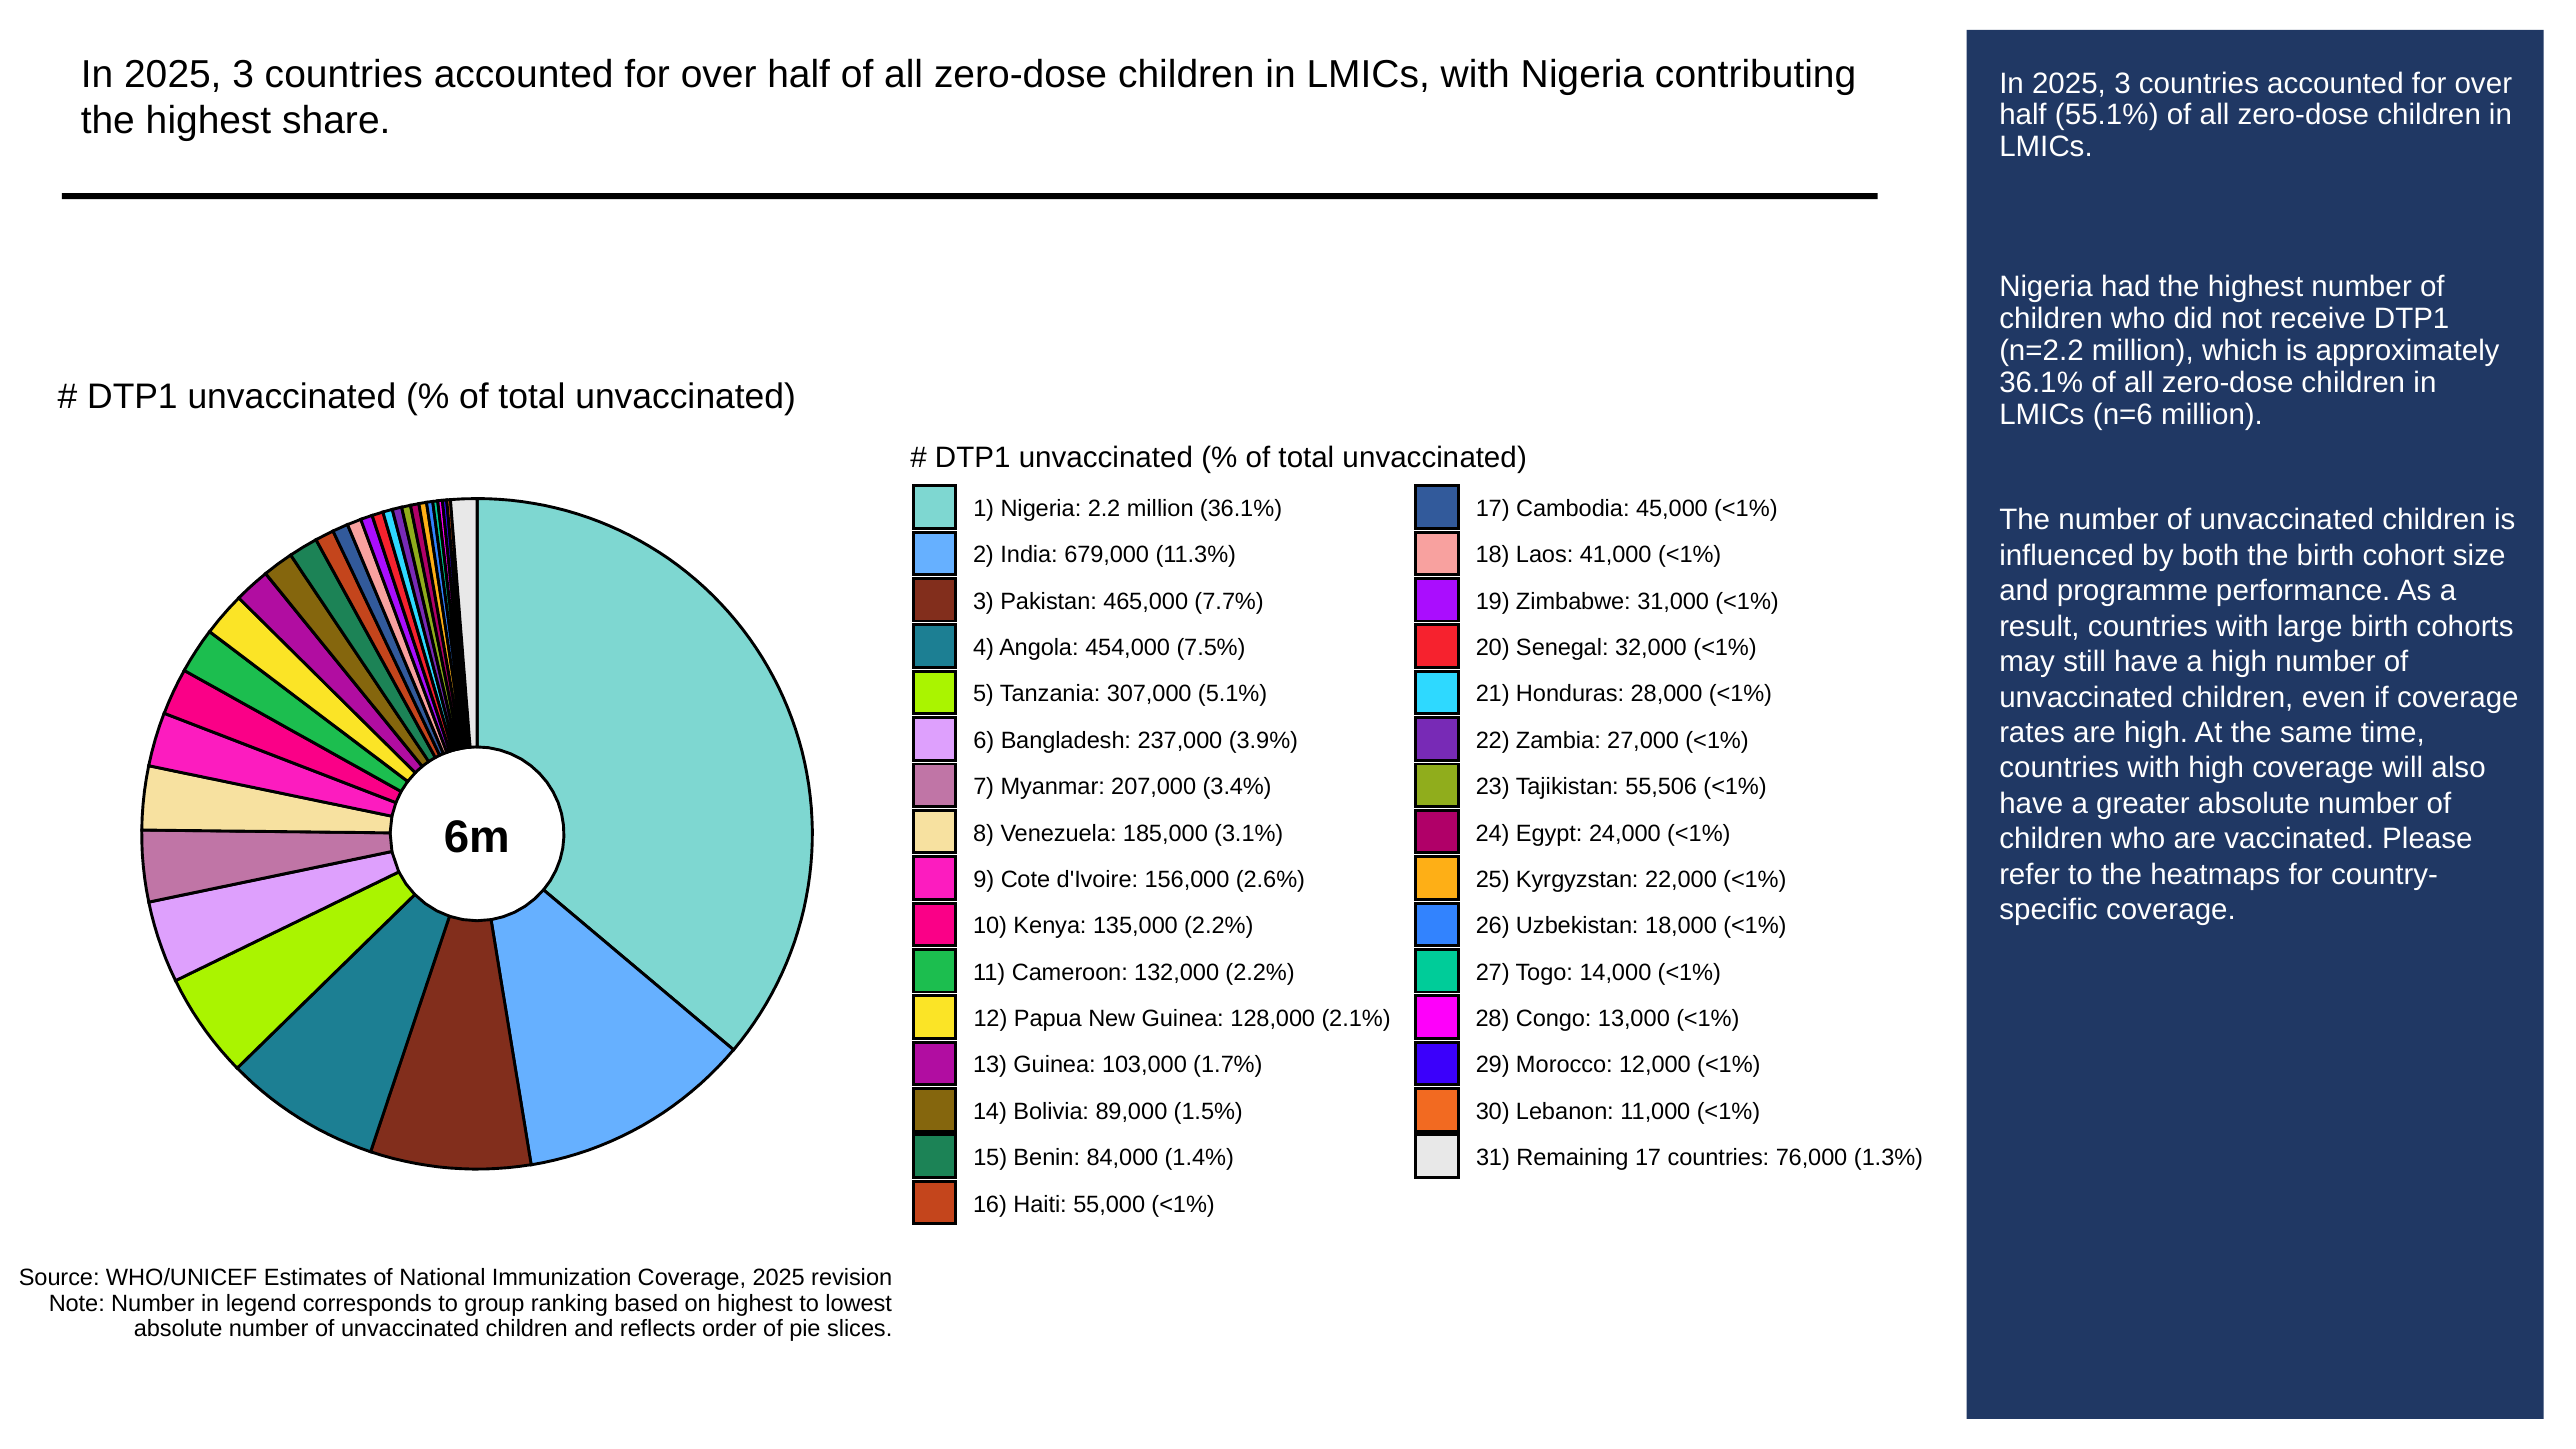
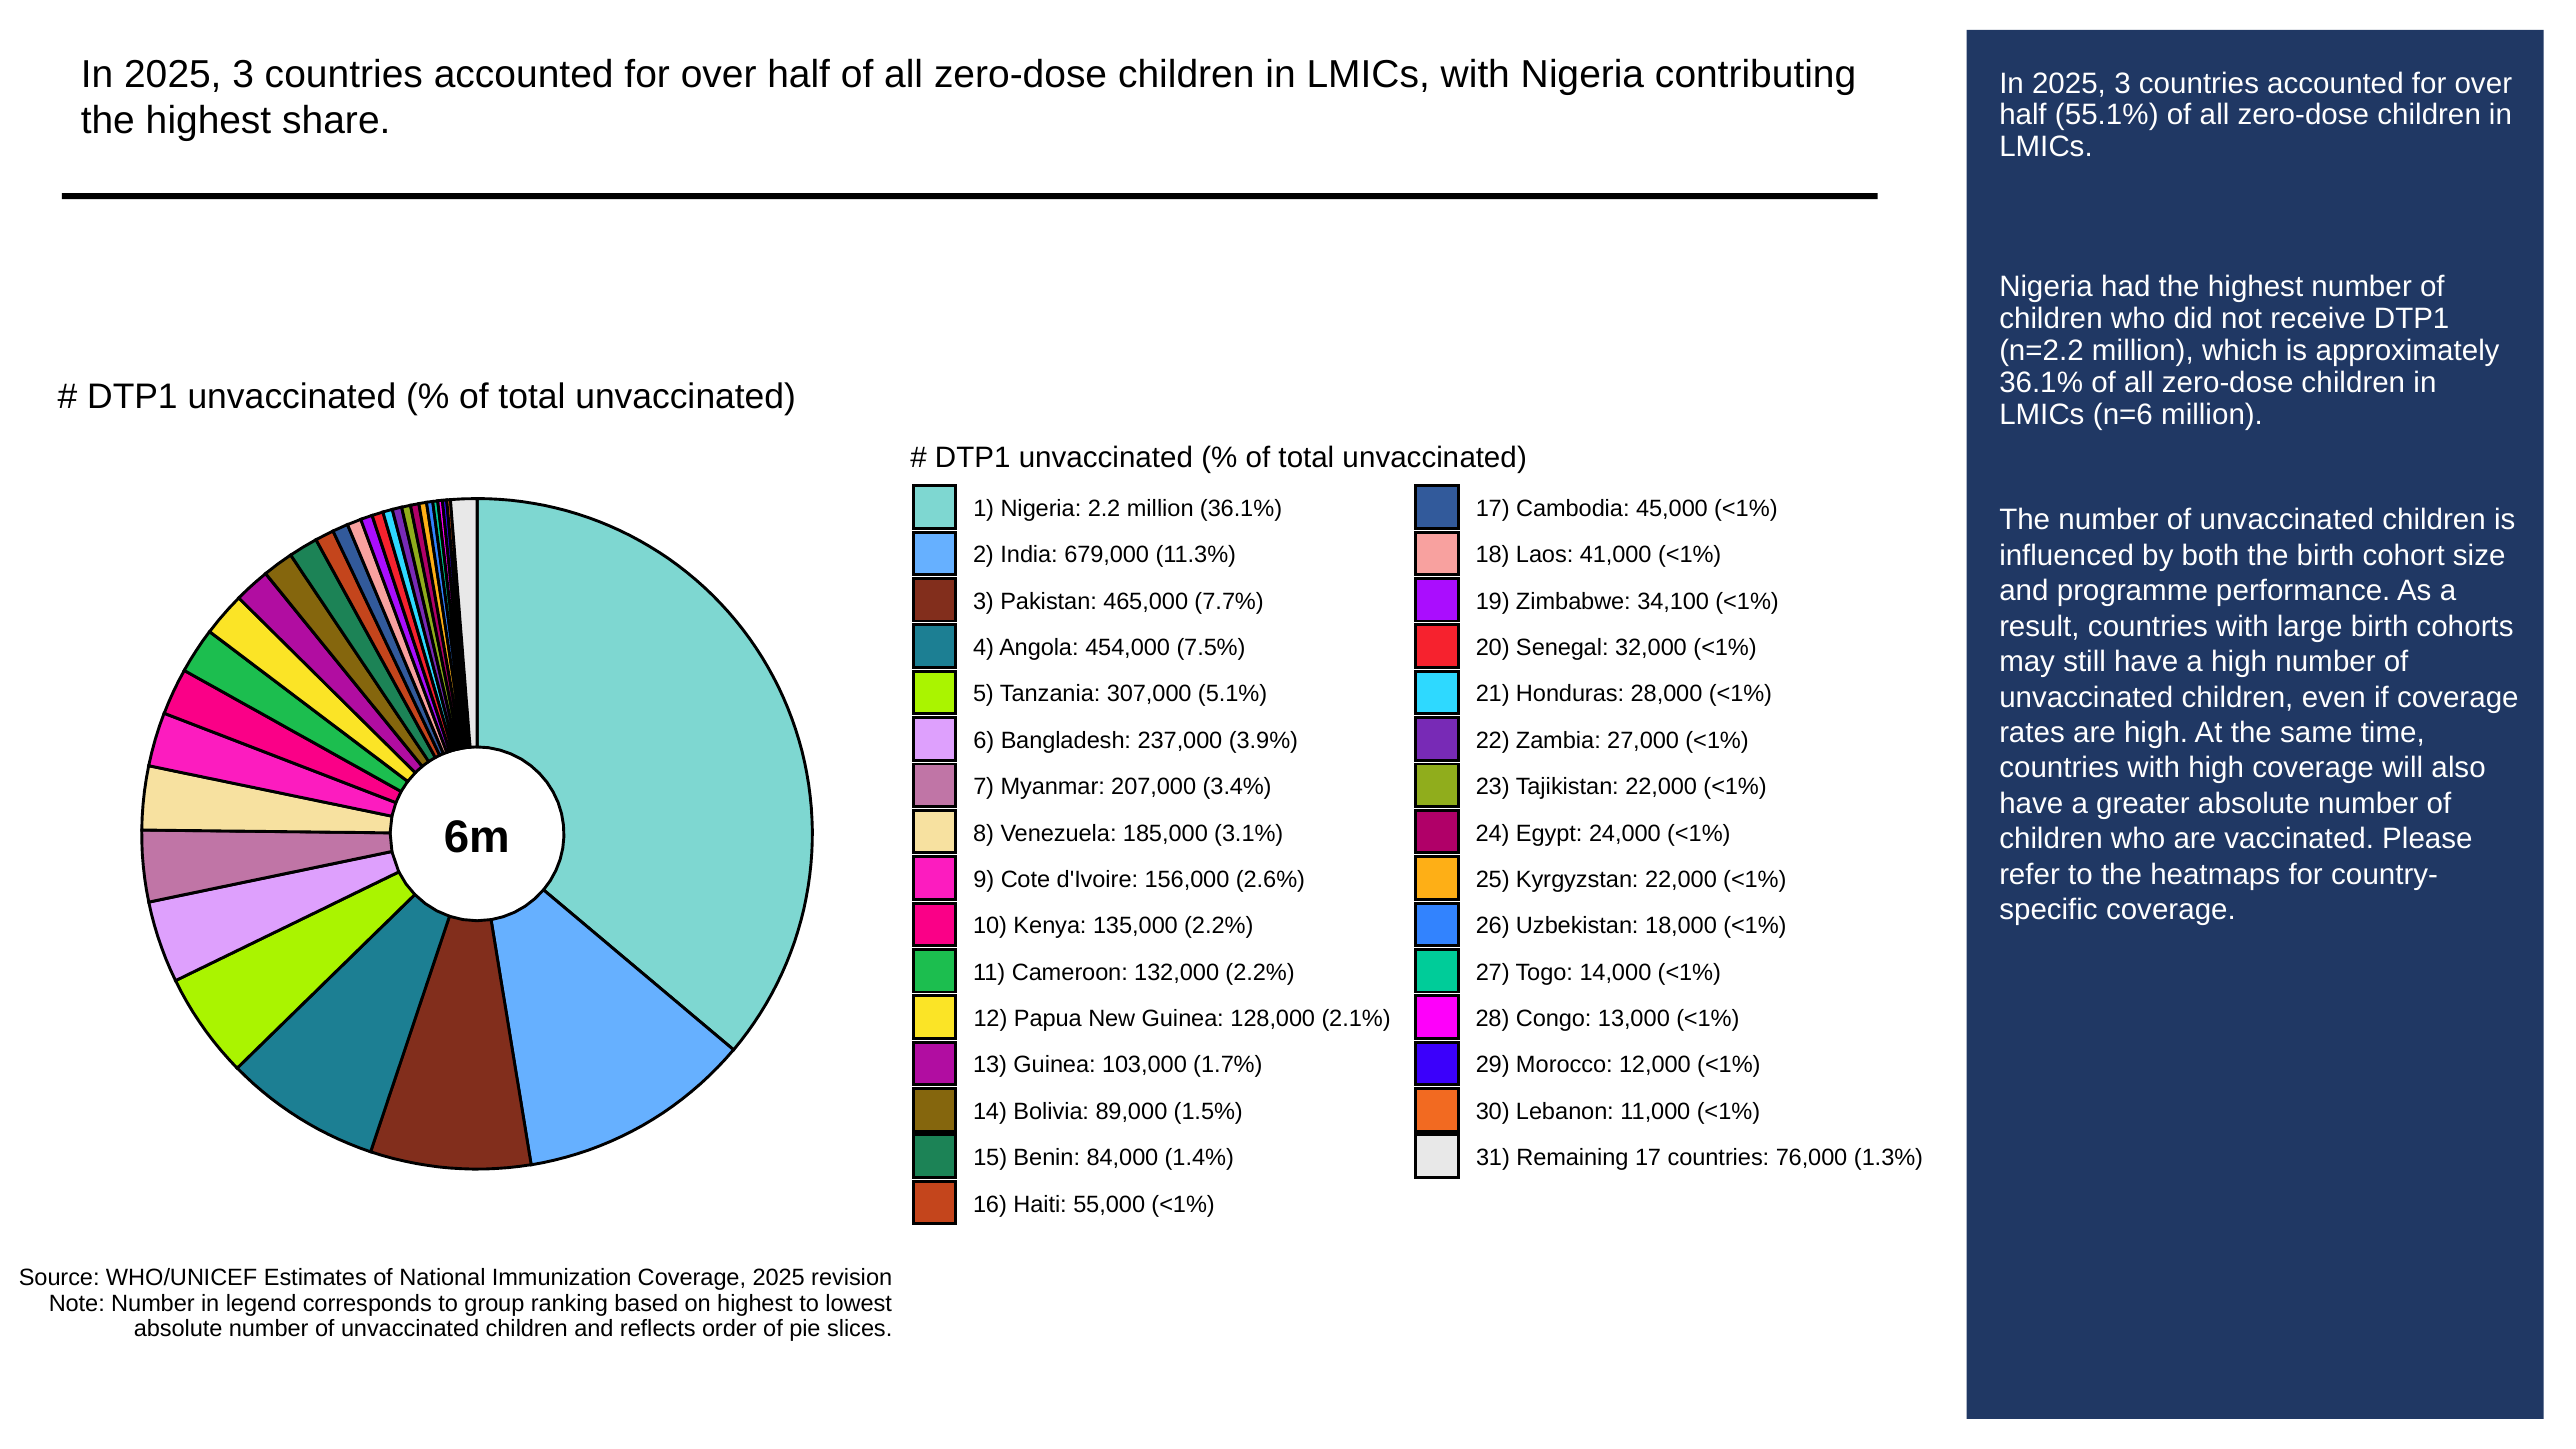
31,000: 31,000 -> 34,100 (1673, 601)
Tajikistan 55,506: 55,506 -> 22,000 (1661, 787)
